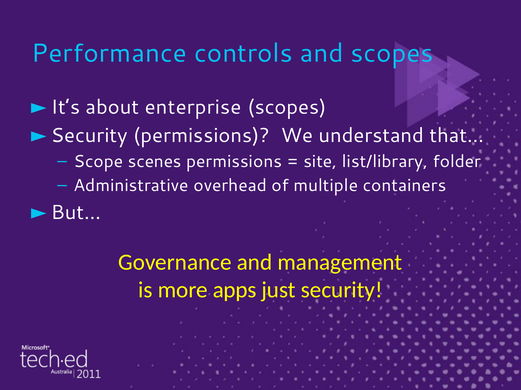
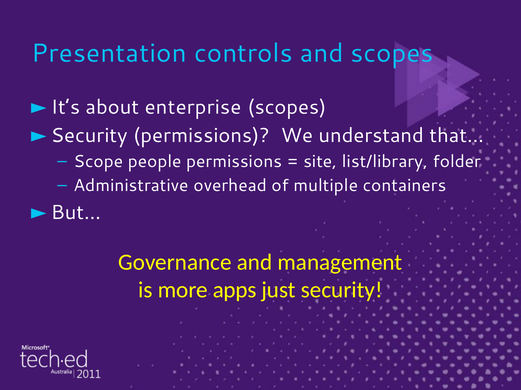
Performance: Performance -> Presentation (109, 53)
scenes: scenes -> people (155, 162)
